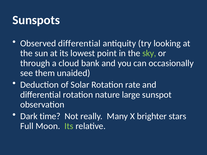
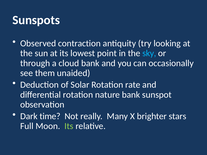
Observed differential: differential -> contraction (79, 43)
sky colour: light green -> light blue (149, 53)
nature large: large -> bank (131, 95)
